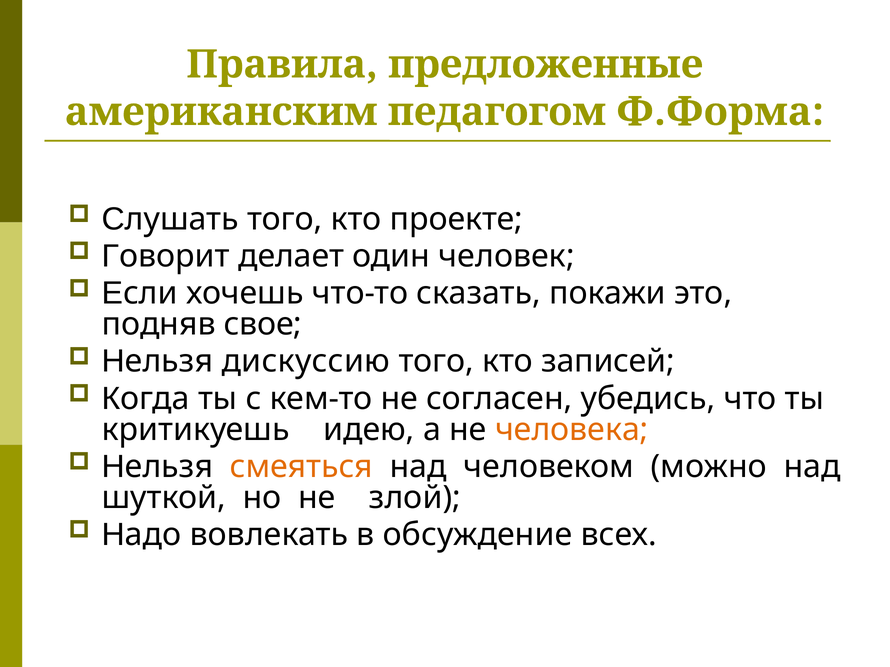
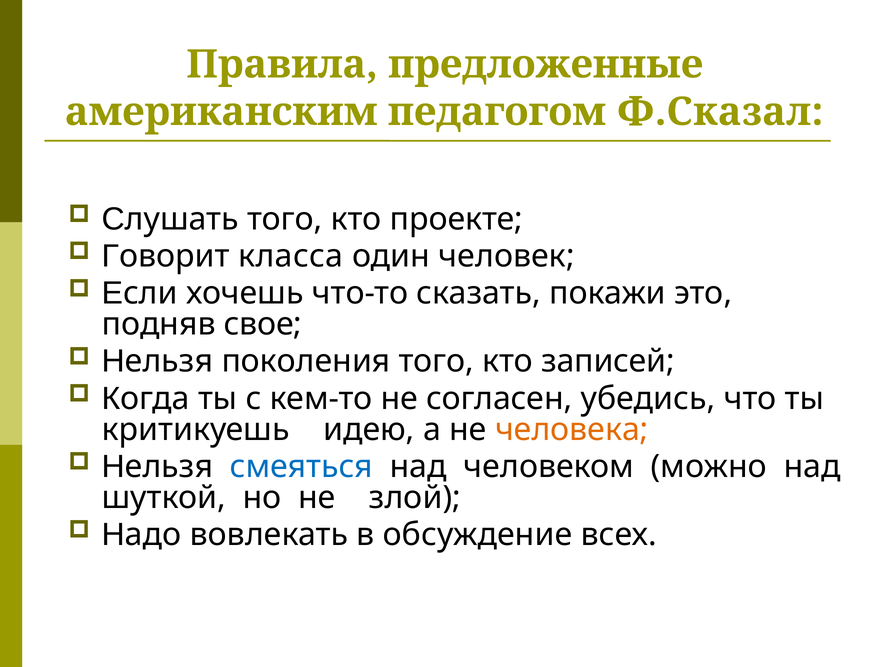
Ф.Форма: Ф.Форма -> Ф.Сказал (720, 112)
делает: делает -> класса (291, 256)
дискуссию: дискуссию -> поколения (306, 362)
смеяться colour: orange -> blue (301, 467)
